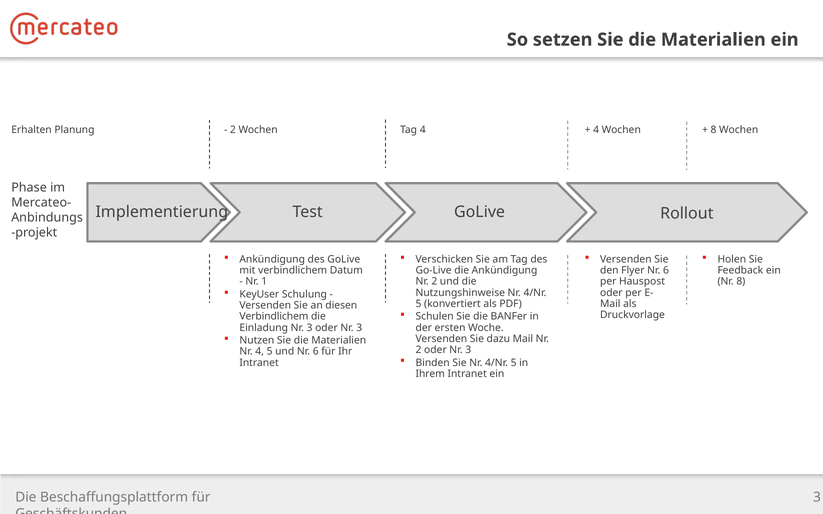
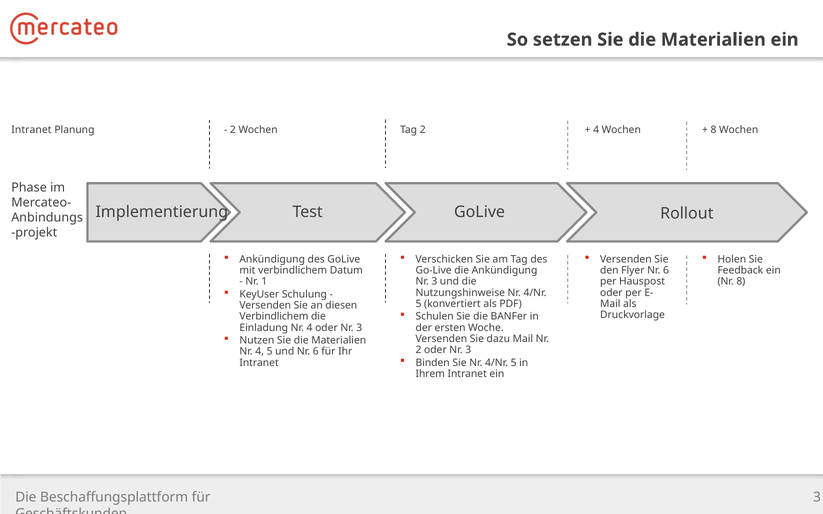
Erhalten: Erhalten -> Intranet (31, 130)
Tag 4: 4 -> 2 (423, 130)
2: 2 -> 3 (434, 282)
Einladung Nr 3: 3 -> 4 (309, 328)
